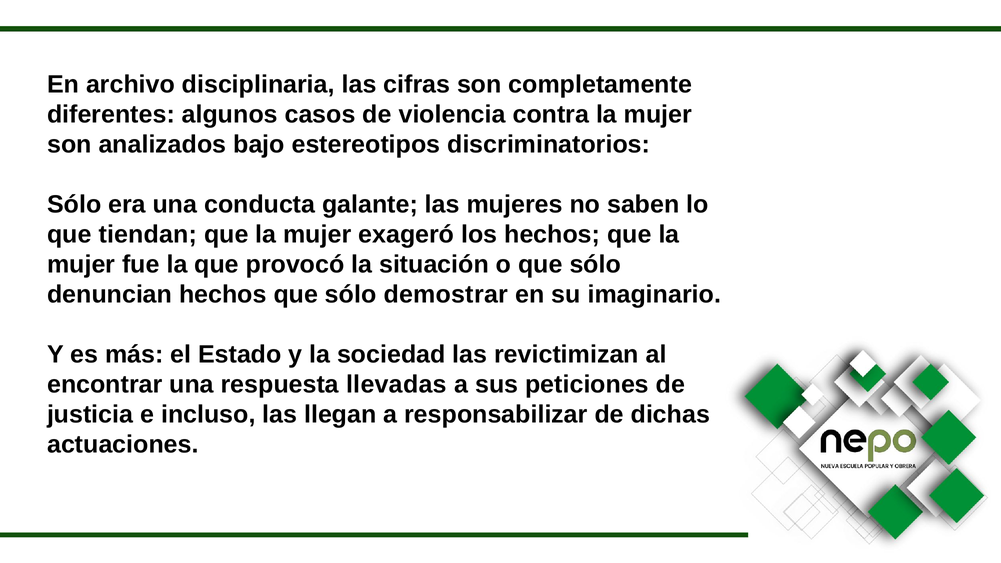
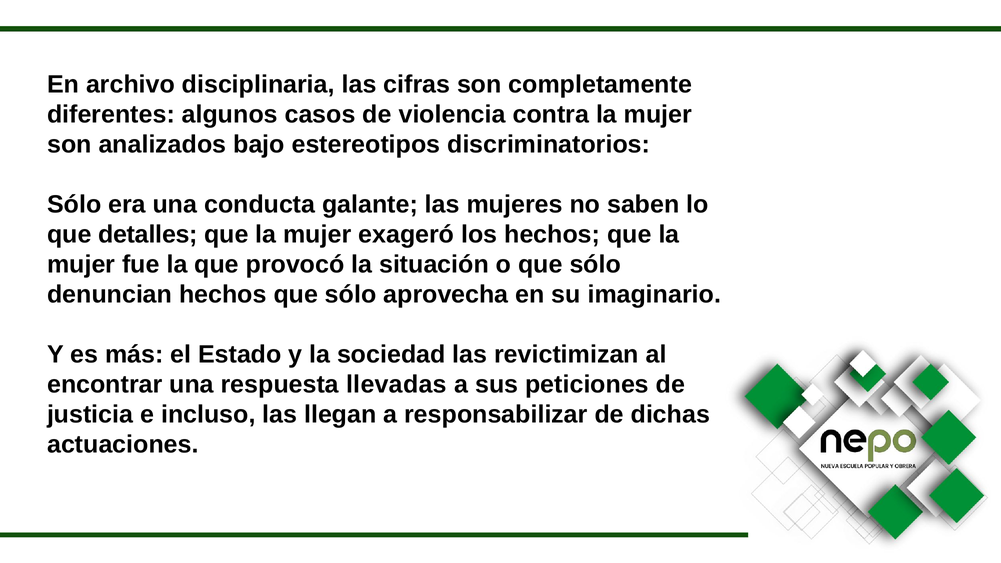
tiendan: tiendan -> detalles (148, 234)
demostrar: demostrar -> aprovecha (446, 294)
